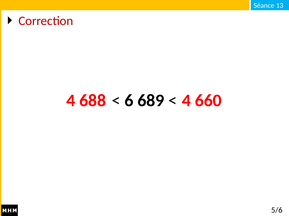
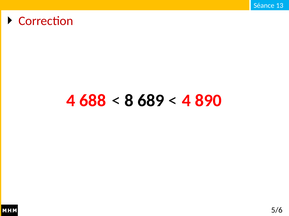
6: 6 -> 8 (129, 101)
660: 660 -> 890 (208, 101)
